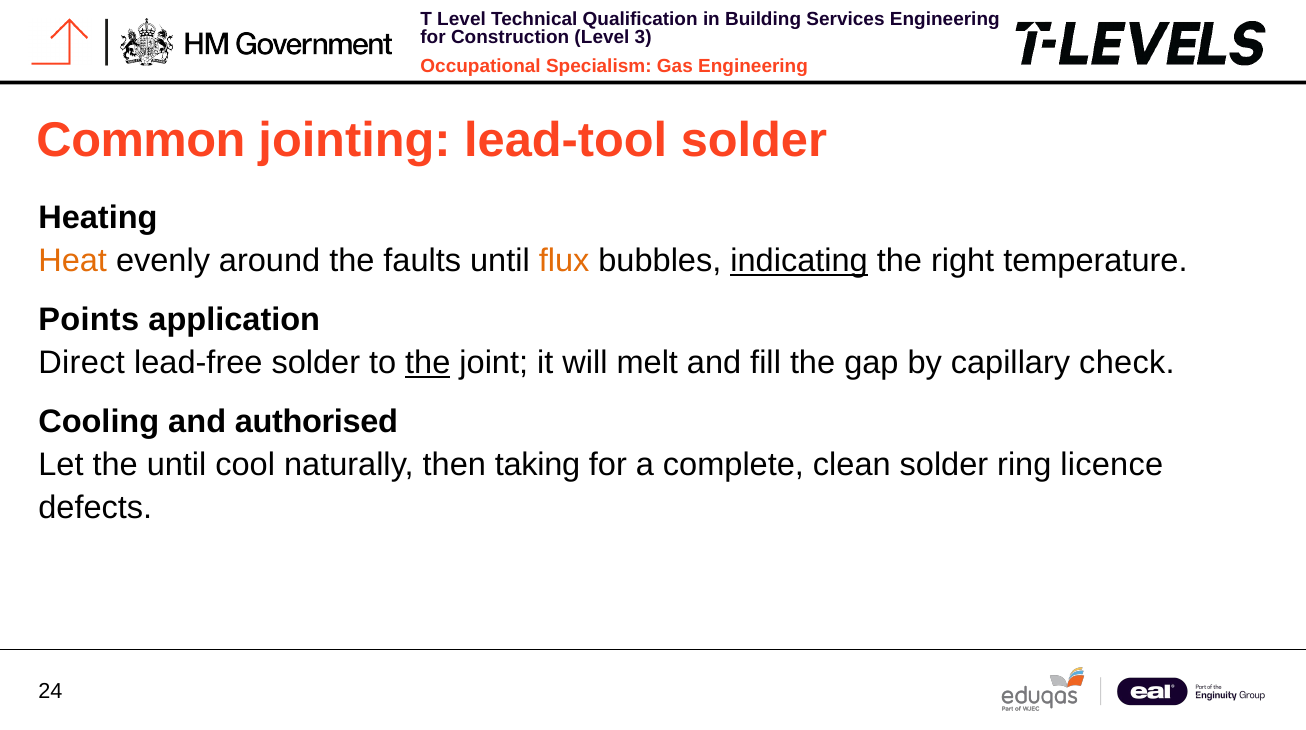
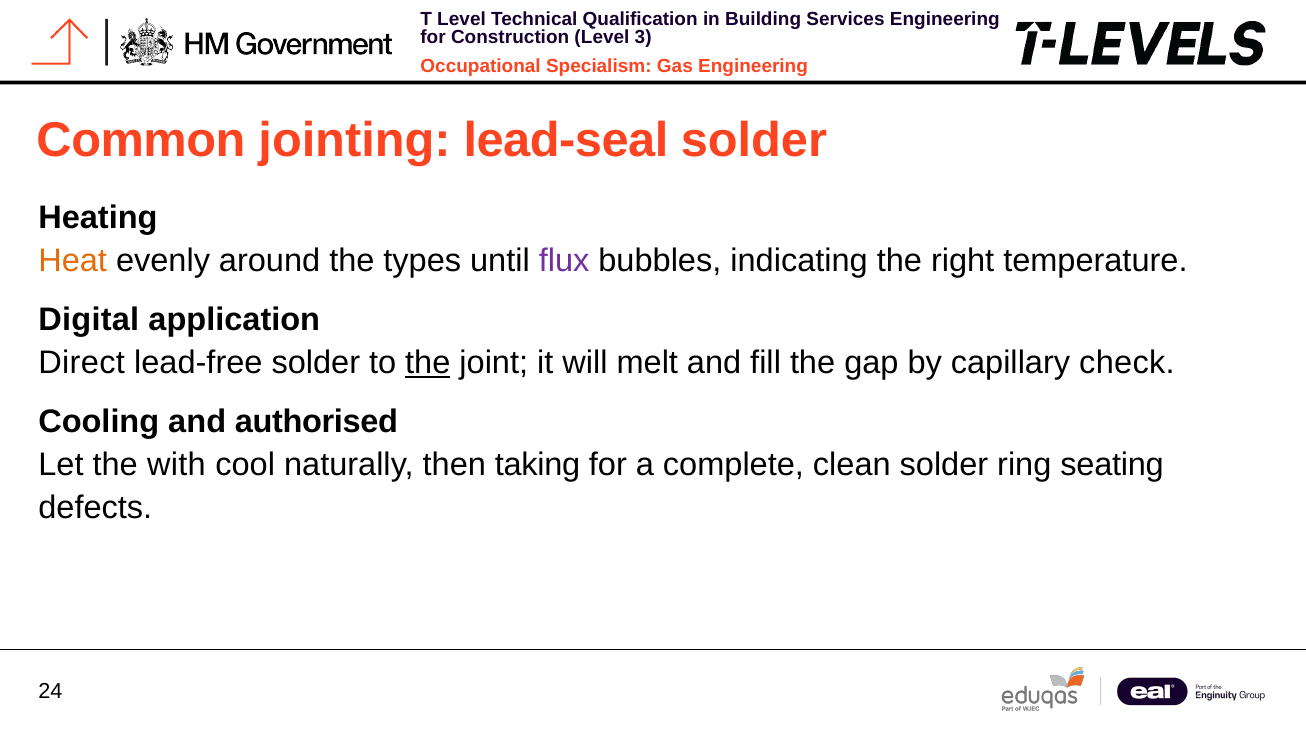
lead-tool: lead-tool -> lead-seal (566, 140)
faults: faults -> types (422, 261)
flux colour: orange -> purple (564, 261)
indicating underline: present -> none (799, 261)
Points: Points -> Digital (89, 320)
the until: until -> with (176, 465)
licence: licence -> seating (1112, 465)
